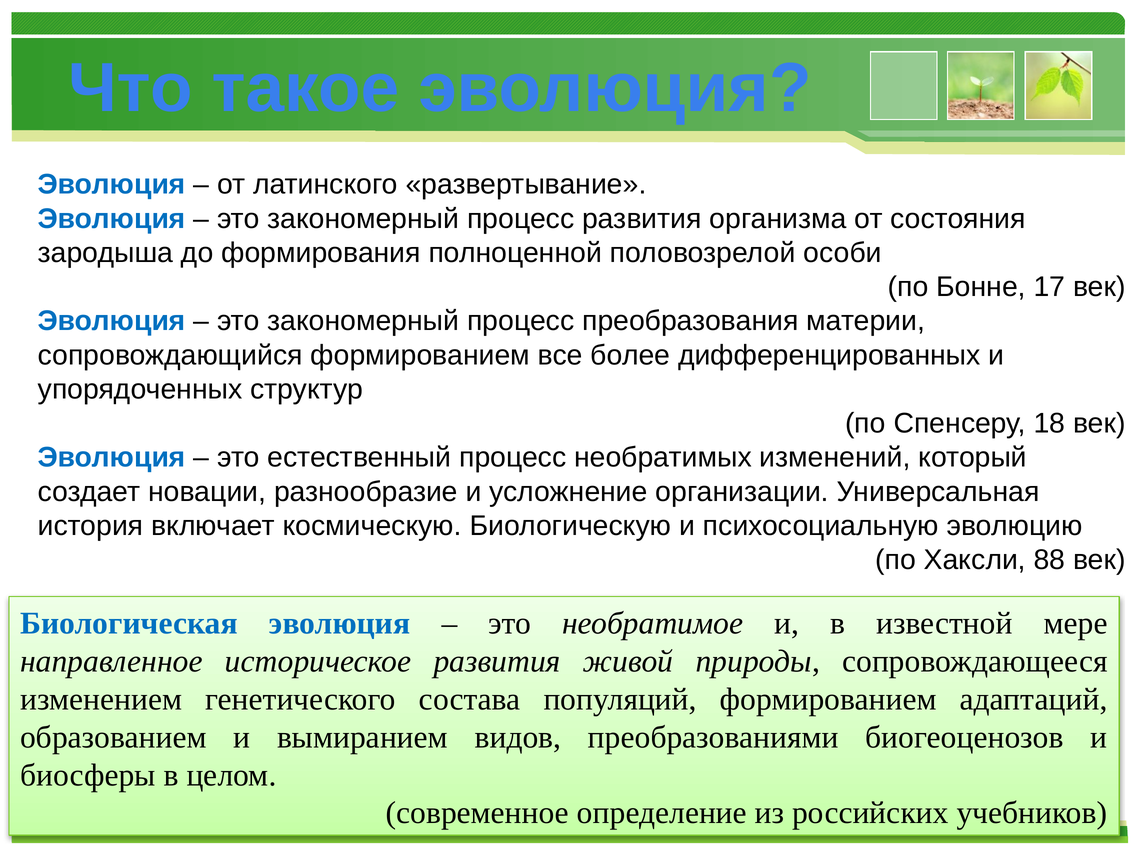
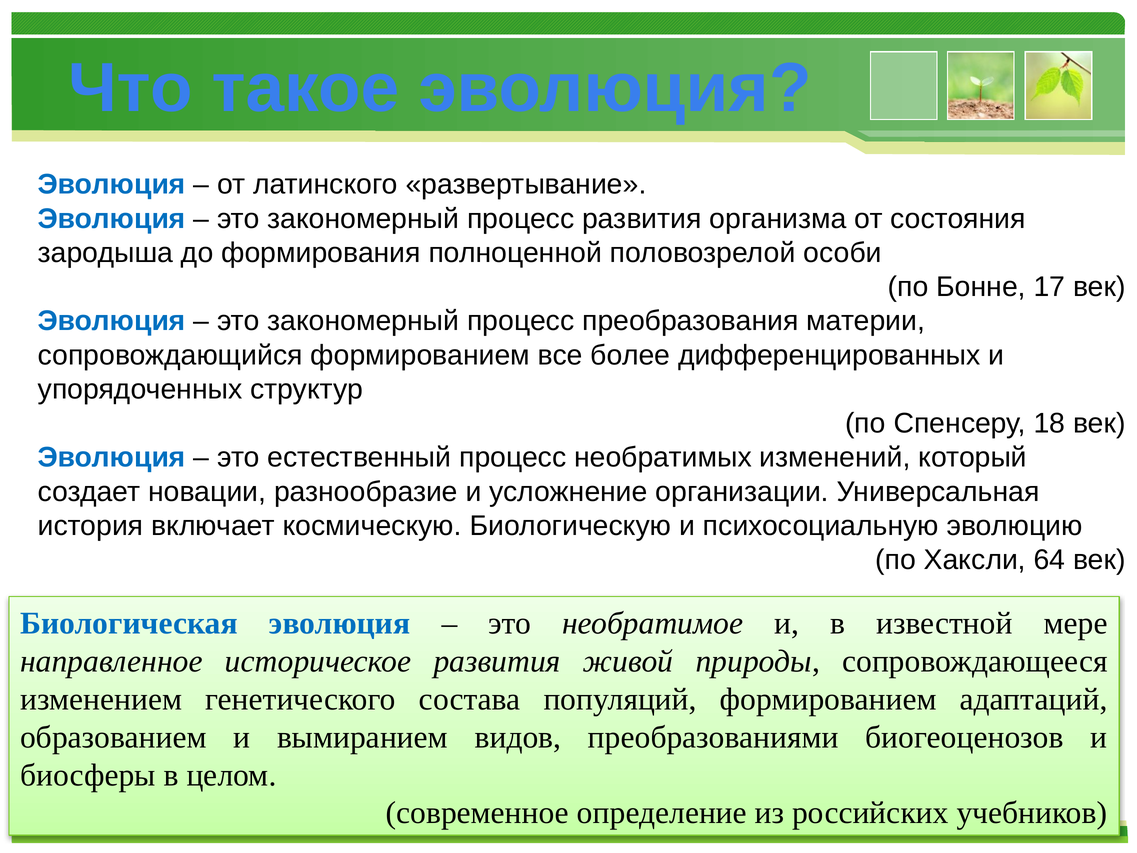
88: 88 -> 64 (1049, 560)
